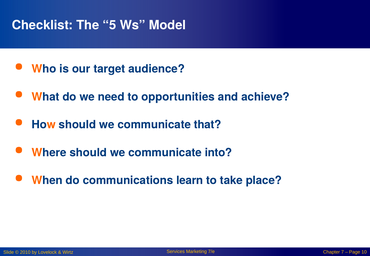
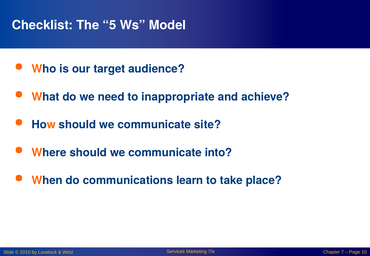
opportunities: opportunities -> inappropriate (178, 97)
that: that -> site (208, 125)
